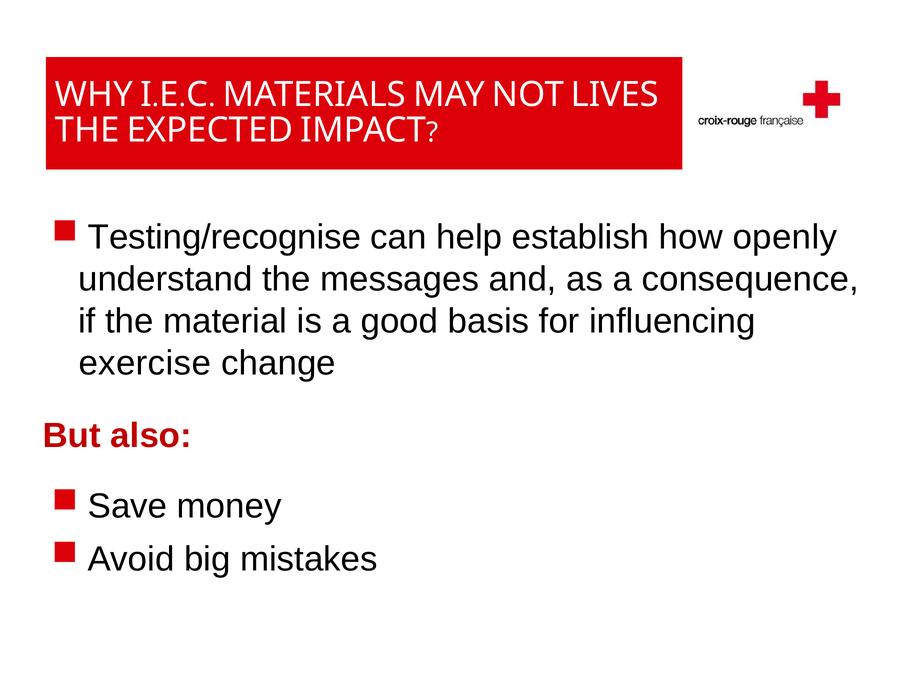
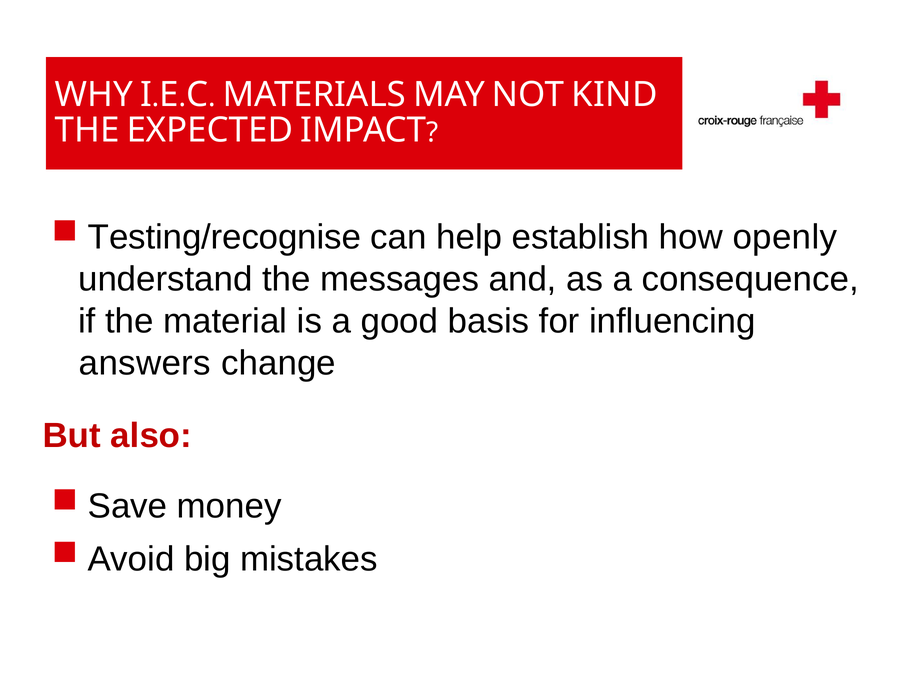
LIVES: LIVES -> KIND (614, 95)
exercise: exercise -> answers (145, 363)
